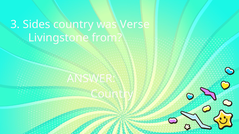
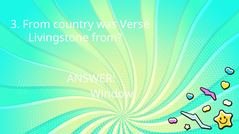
3 Sides: Sides -> From (37, 24)
Country: Country -> Window (112, 94)
